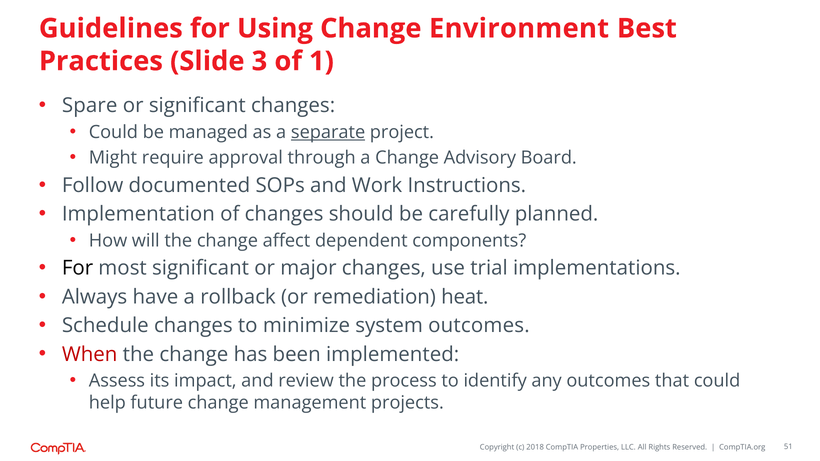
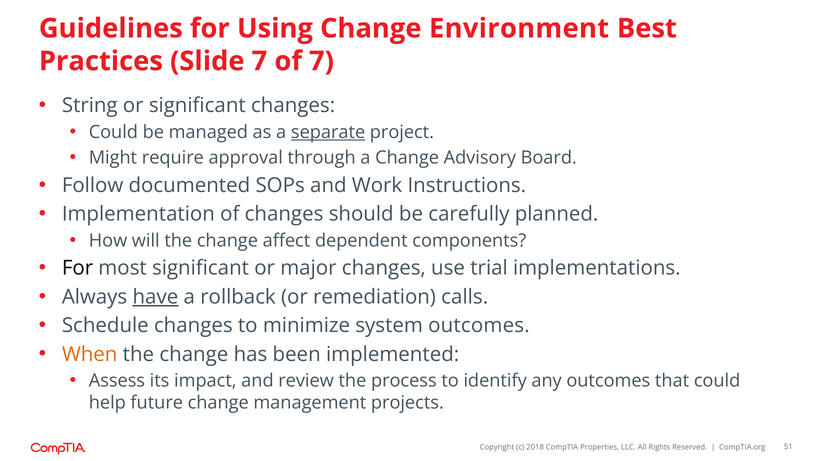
Slide 3: 3 -> 7 (259, 61)
of 1: 1 -> 7 (321, 61)
Spare: Spare -> String (90, 106)
have underline: none -> present (155, 297)
heat: heat -> calls (465, 297)
When colour: red -> orange (90, 354)
